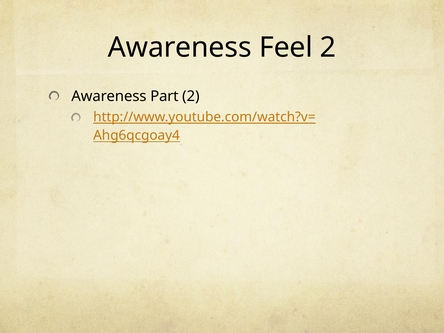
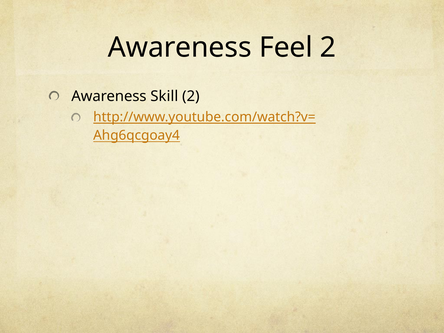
Part: Part -> Skill (164, 96)
